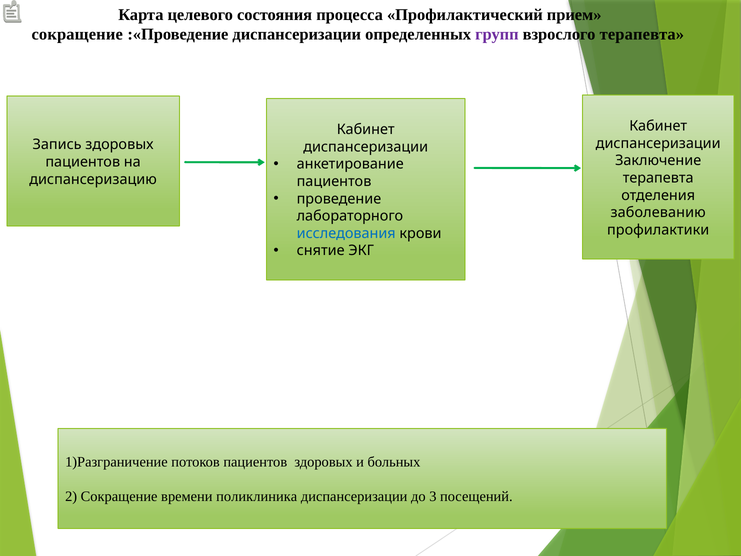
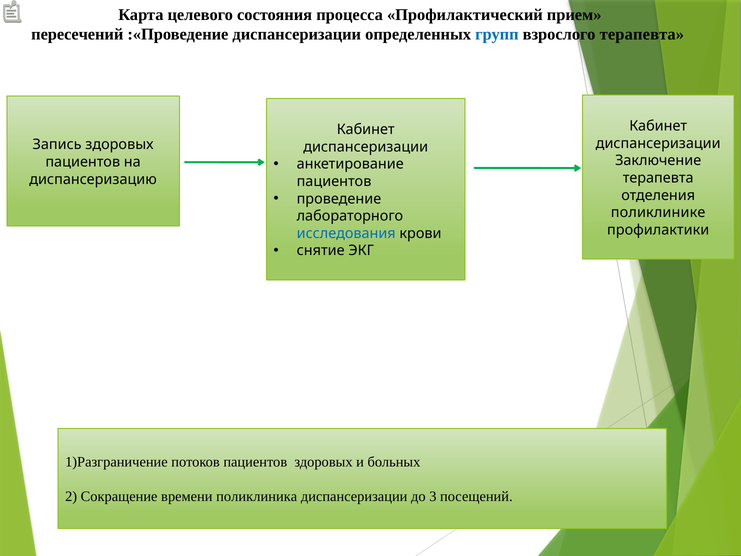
сокращение: сокращение -> пересечений (77, 34)
групп colour: purple -> blue (497, 34)
заболеванию: заболеванию -> поликлинике (658, 212)
